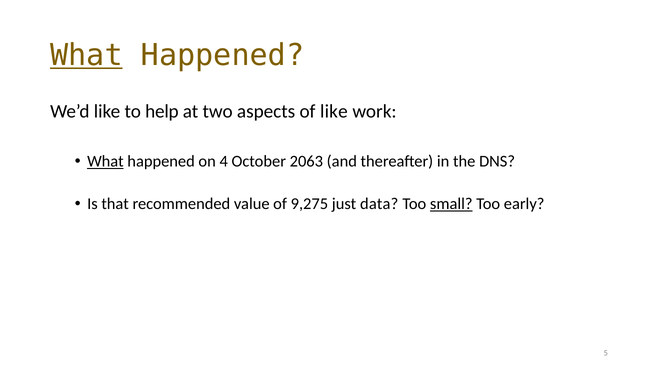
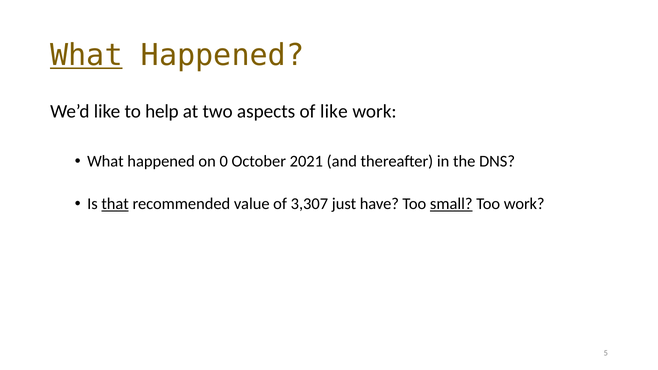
What underline: present -> none (105, 162)
4: 4 -> 0 (224, 162)
2063: 2063 -> 2021 (306, 162)
that underline: none -> present (115, 204)
9,275: 9,275 -> 3,307 (309, 204)
data: data -> have (379, 204)
Too early: early -> work (524, 204)
